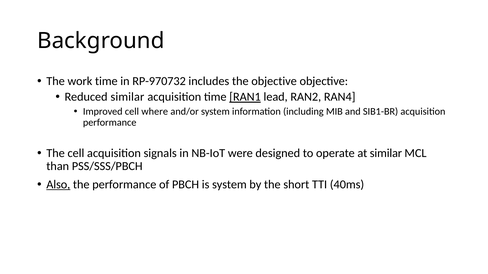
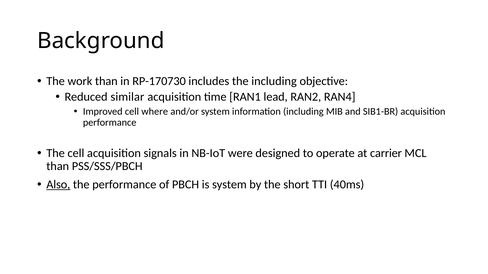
work time: time -> than (106, 81)
RP-970732: RP-970732 -> RP-170730 (159, 81)
the objective: objective -> including (274, 81)
RAN1 underline: present -> none (245, 97)
at similar: similar -> carrier (386, 153)
